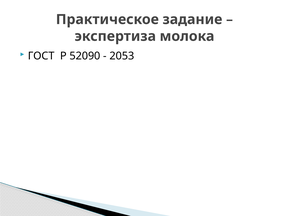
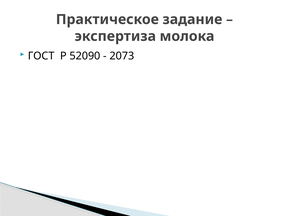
2053: 2053 -> 2073 (122, 56)
